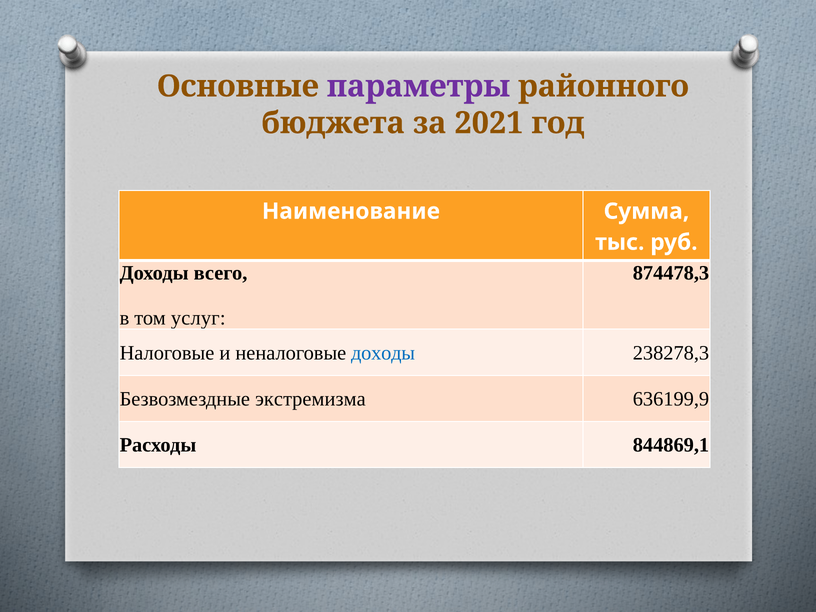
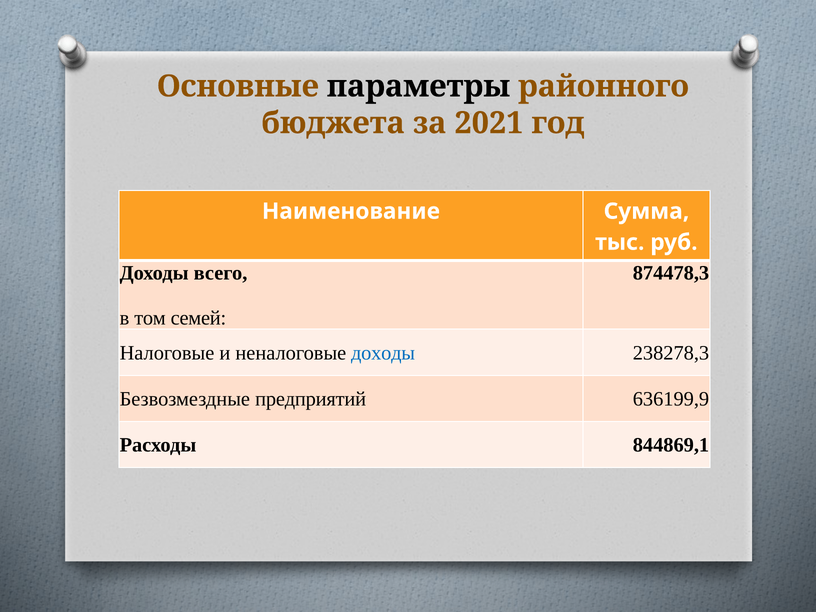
параметры colour: purple -> black (418, 86)
услуг: услуг -> семей (198, 318)
экстремизма: экстремизма -> предприятий (311, 399)
